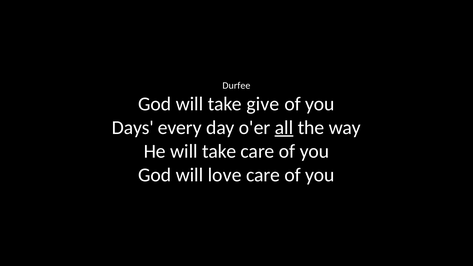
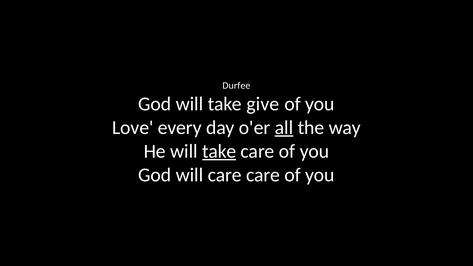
Days: Days -> Love (133, 128)
take underline: none -> present (219, 151)
will love: love -> care (225, 175)
